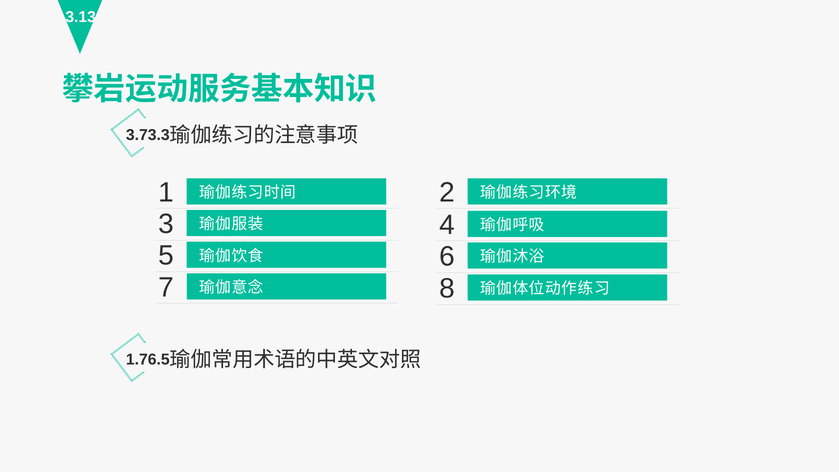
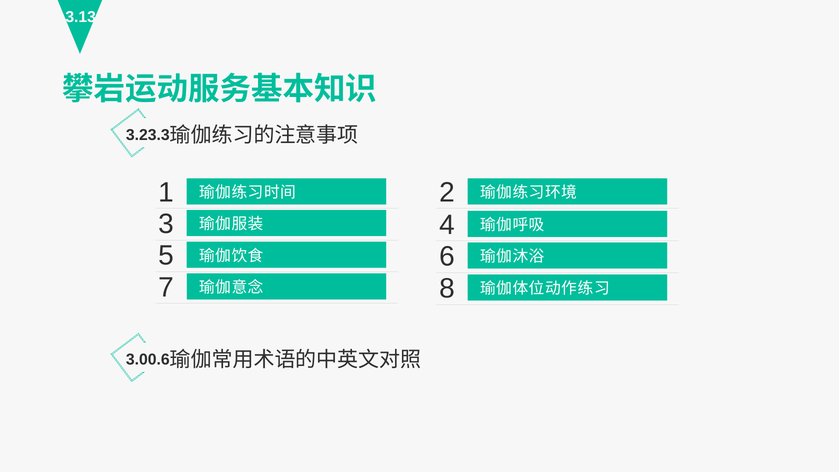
3.73.3: 3.73.3 -> 3.23.3 (148, 135)
1.76.5: 1.76.5 -> 3.00.6 (148, 359)
